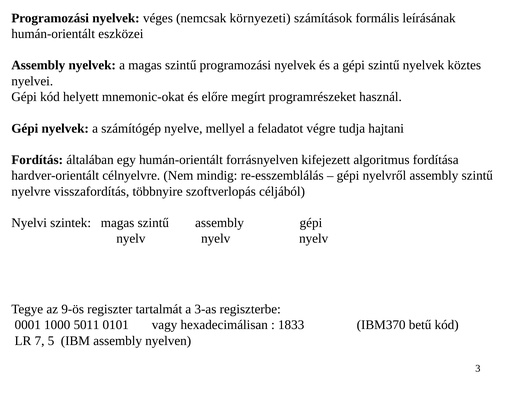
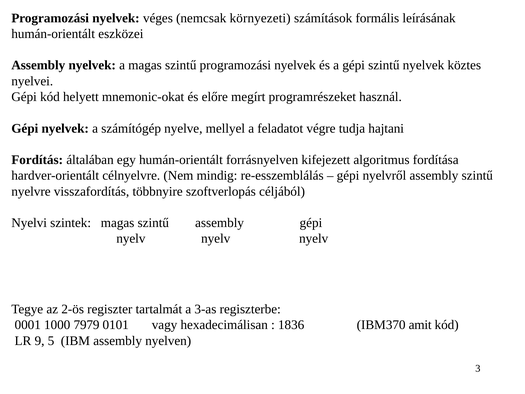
9-ös: 9-ös -> 2-ös (73, 309)
5011: 5011 -> 7979 (87, 325)
1833: 1833 -> 1836 (291, 325)
betű: betű -> amit (420, 325)
7: 7 -> 9 (40, 341)
